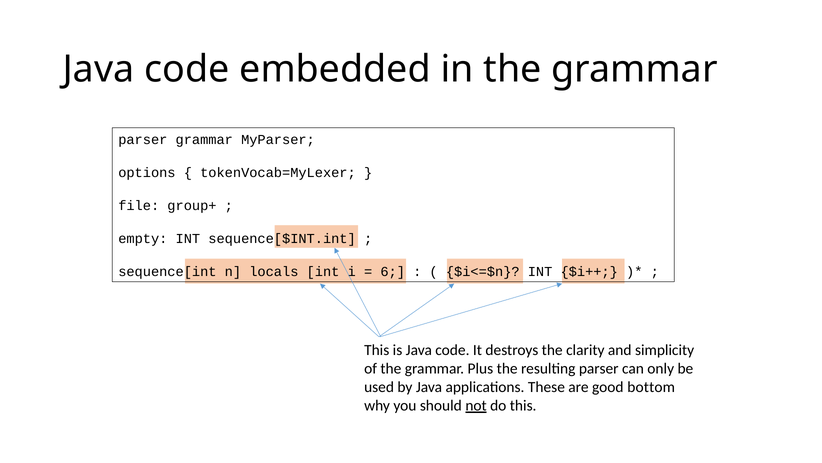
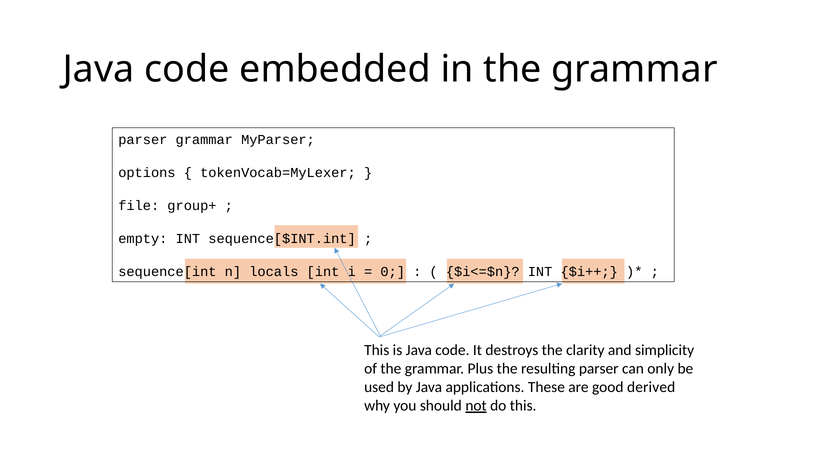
6: 6 -> 0 (393, 271)
bottom: bottom -> derived (651, 387)
